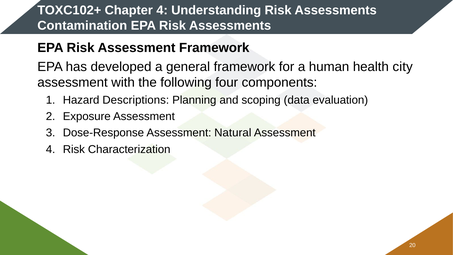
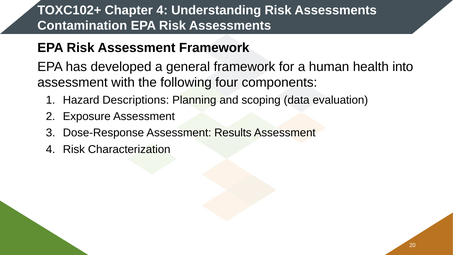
city: city -> into (403, 67)
Natural: Natural -> Results (233, 133)
